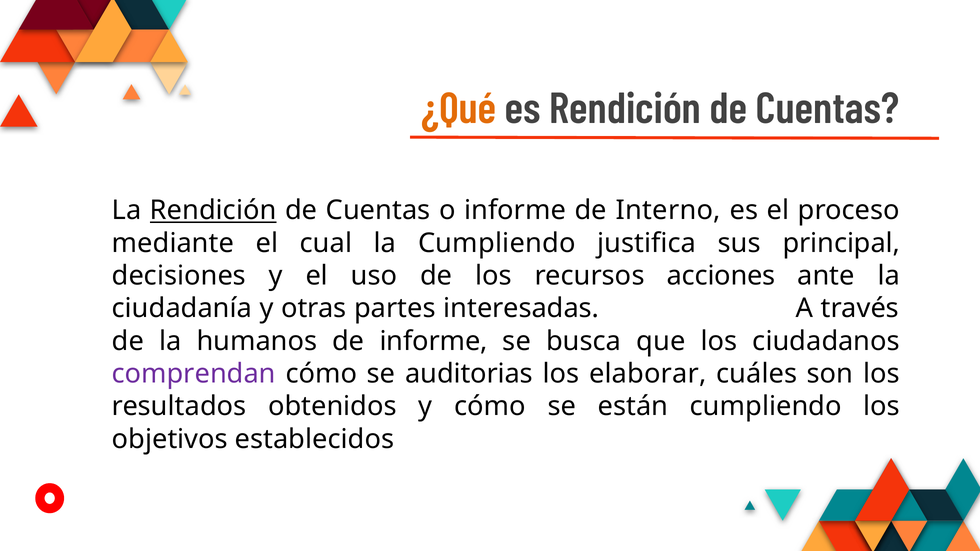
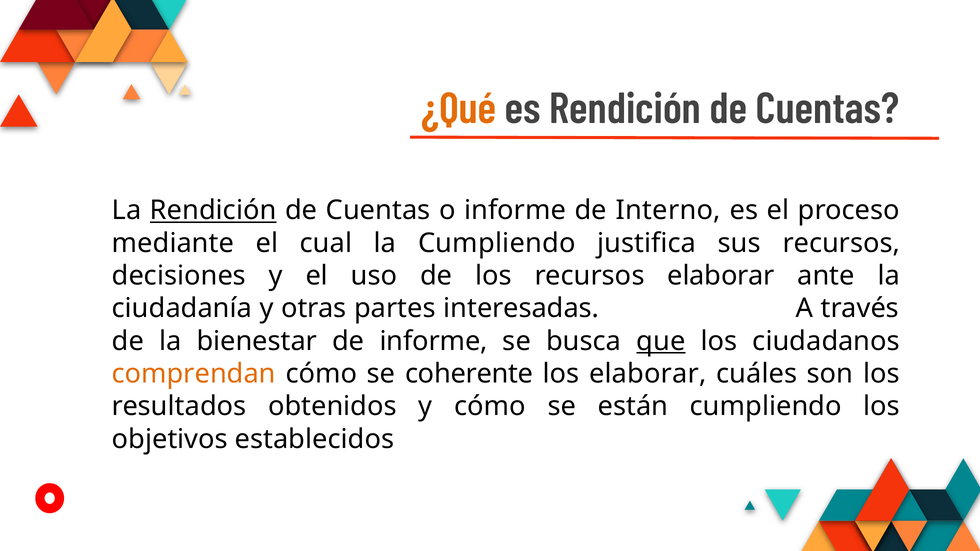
sus principal: principal -> recursos (841, 243)
recursos acciones: acciones -> elaborar (721, 276)
humanos: humanos -> bienestar (257, 341)
que underline: none -> present (661, 341)
comprendan colour: purple -> orange (194, 374)
auditorias: auditorias -> coherente (469, 374)
